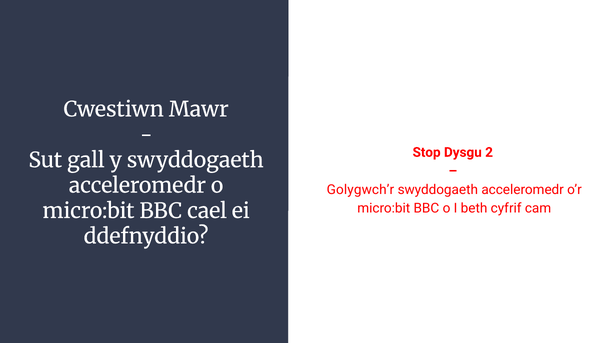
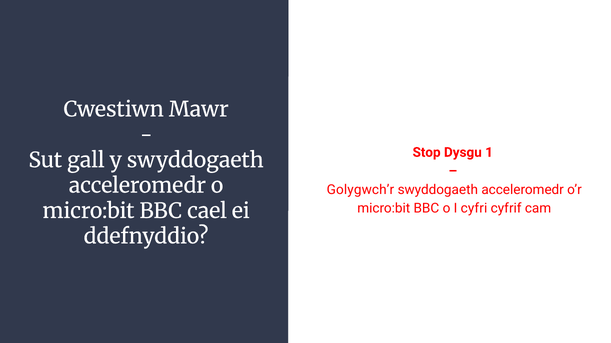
2: 2 -> 1 (489, 153)
beth: beth -> cyfri (474, 209)
